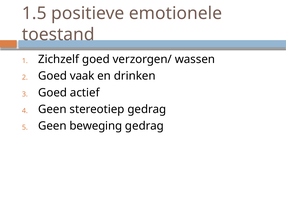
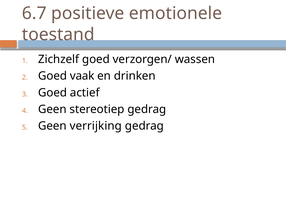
1.5: 1.5 -> 6.7 (34, 13)
beweging: beweging -> verrijking (96, 126)
